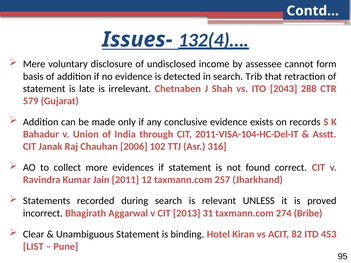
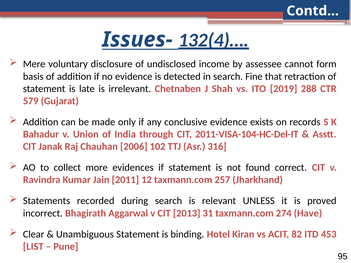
Trib: Trib -> Fine (254, 76)
2043: 2043 -> 2019 (284, 89)
Bribe: Bribe -> Have (308, 213)
